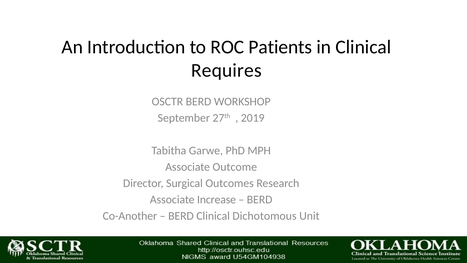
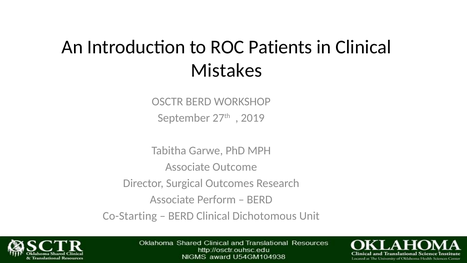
Requires: Requires -> Mistakes (226, 70)
Increase: Increase -> Perform (217, 199)
Co-Another: Co-Another -> Co-Starting (130, 216)
